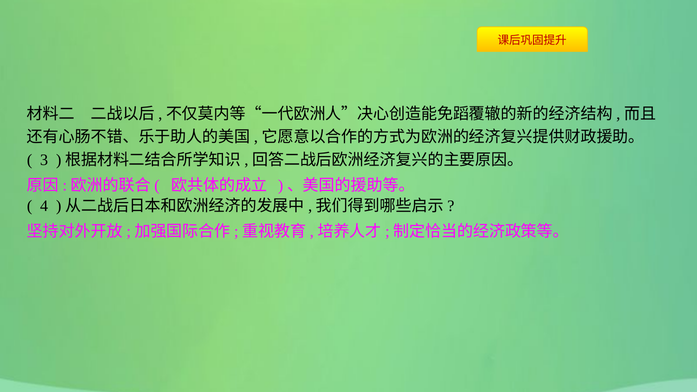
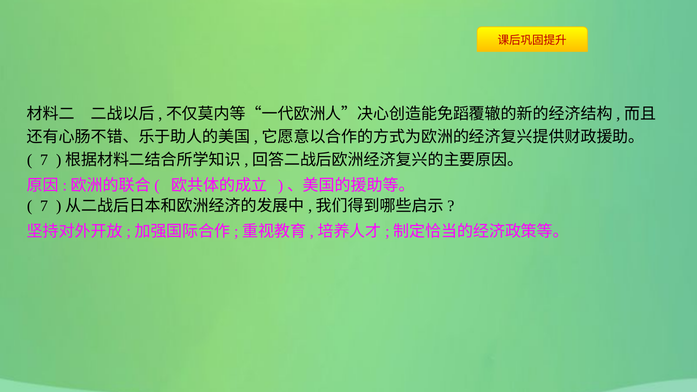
3: 3 -> 7 (44, 160)
4: 4 -> 7 (44, 206)
